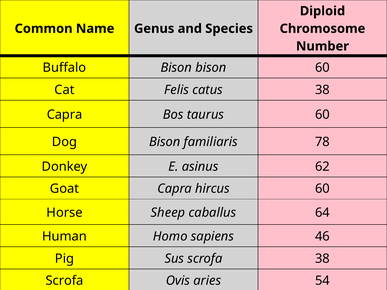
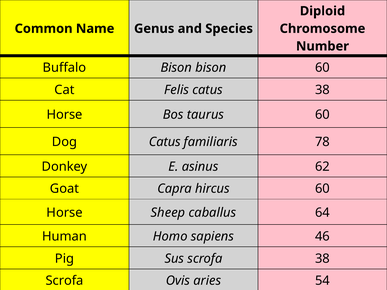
Capra: Capra -> Horse (65, 115)
Dog Bison: Bison -> Catus (165, 142)
